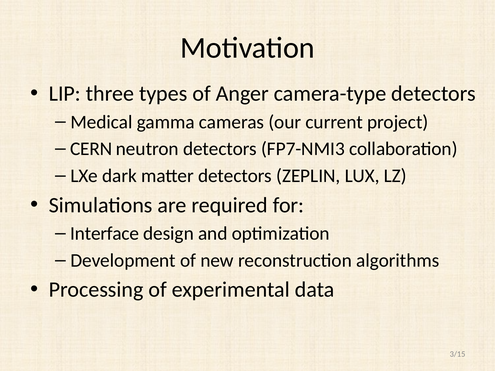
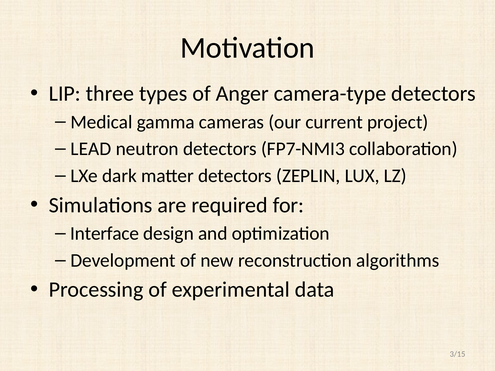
CERN: CERN -> LEAD (91, 149)
